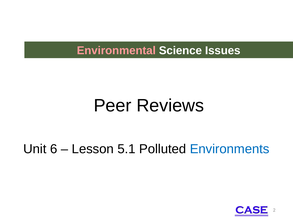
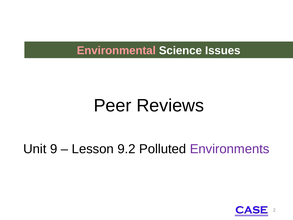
6: 6 -> 9 (54, 149)
5.1: 5.1 -> 9.2 (126, 149)
Environments colour: blue -> purple (230, 149)
